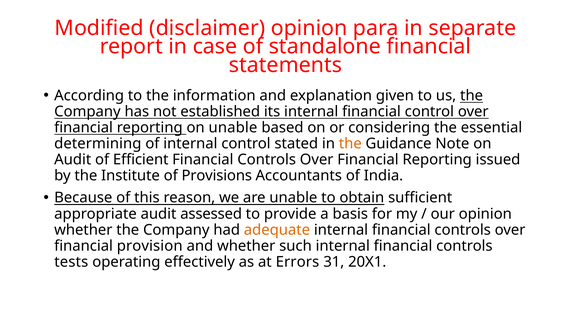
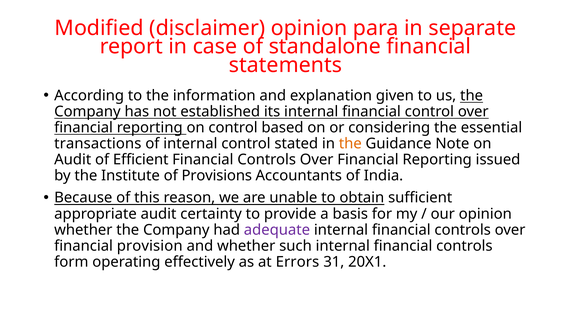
on unable: unable -> control (233, 128)
determining: determining -> transactions (98, 144)
assessed: assessed -> certainty (211, 214)
adequate colour: orange -> purple (277, 230)
tests: tests -> form (71, 262)
